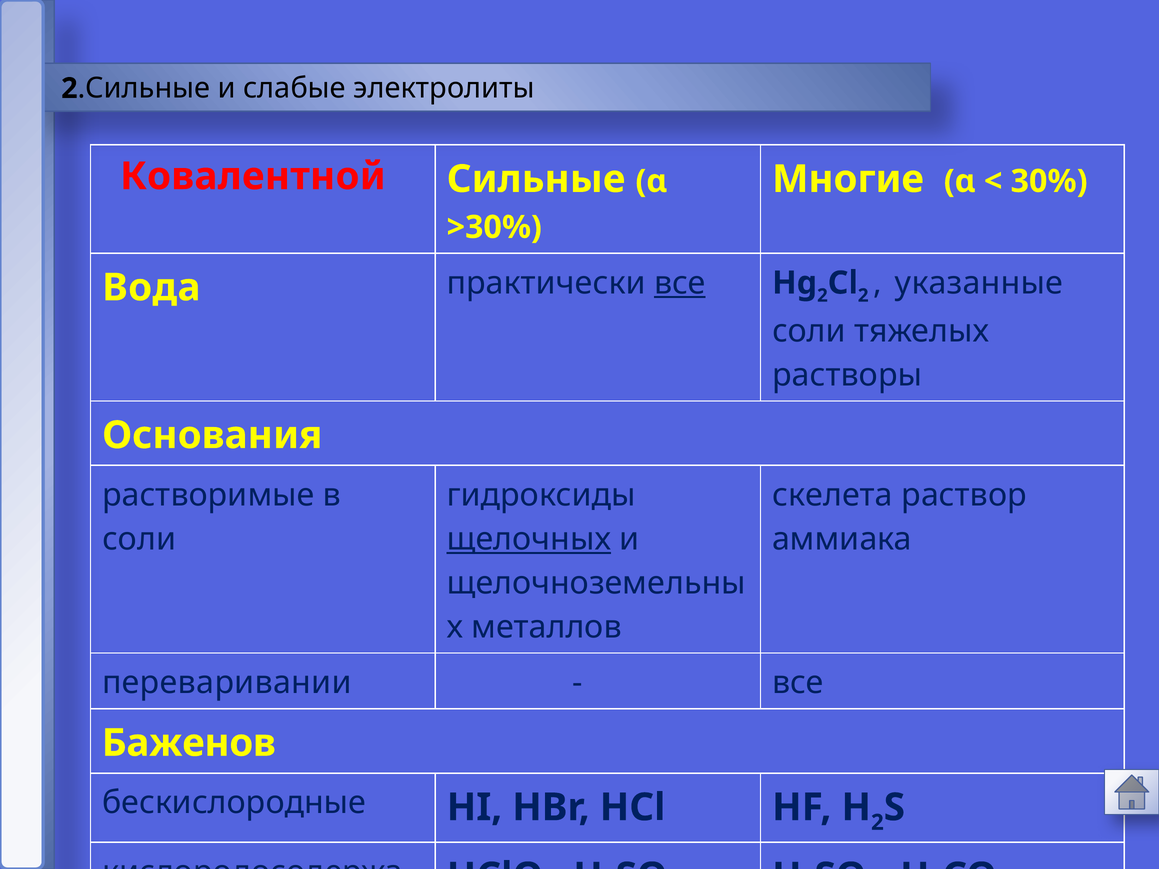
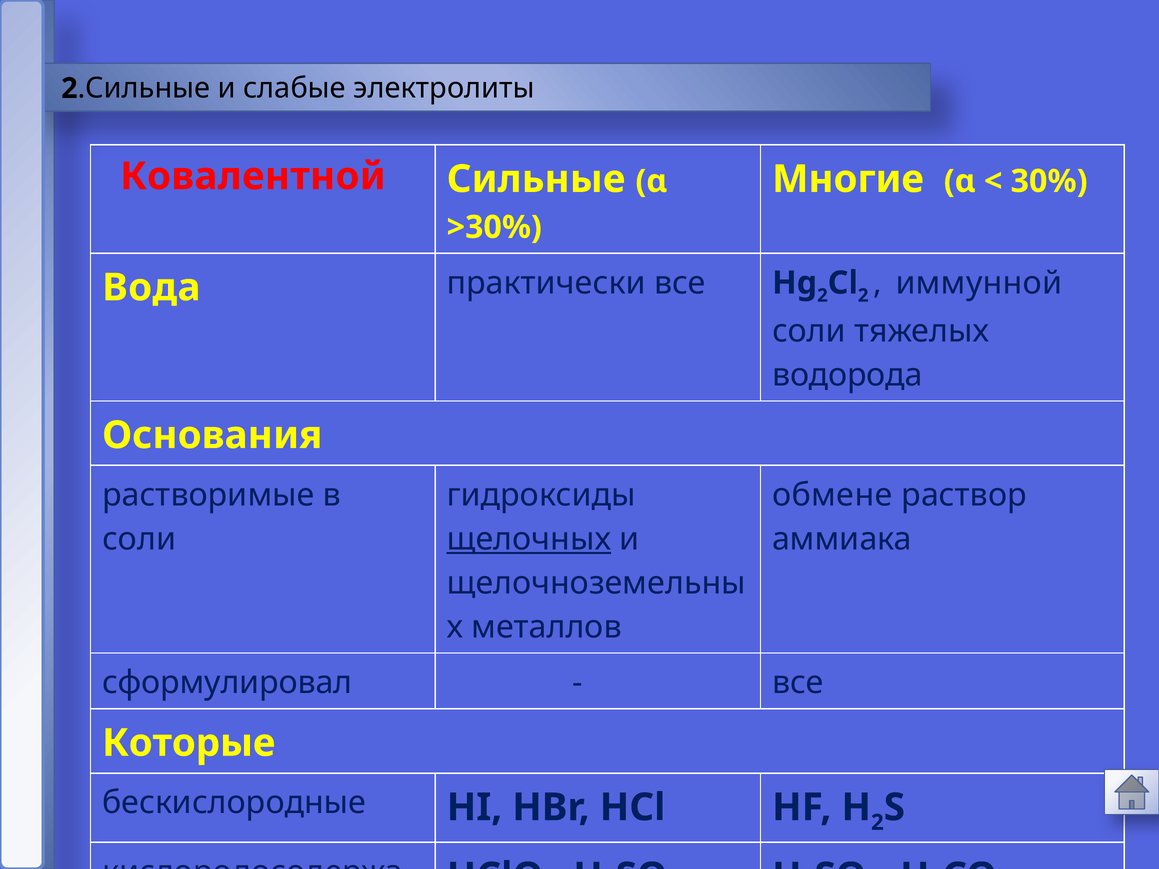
все underline: present -> none (680, 283)
указанные: указанные -> иммунной (979, 283)
растворы: растворы -> водорода (847, 375)
скелета: скелета -> обмене (832, 495)
переваривании: переваривании -> сформулировал (227, 683)
Баженов: Баженов -> Которые (189, 743)
